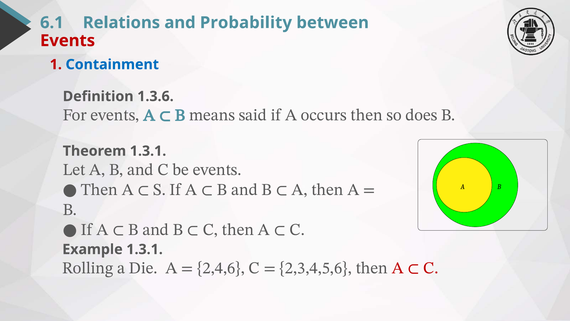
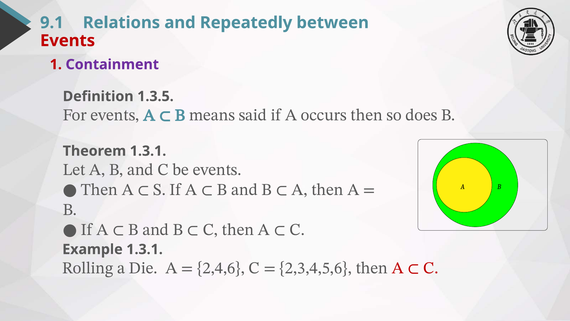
6.1: 6.1 -> 9.1 (52, 23)
Probability: Probability -> Repeatedly (246, 23)
Containment colour: blue -> purple (112, 64)
1.3.6: 1.3.6 -> 1.3.5 (155, 96)
